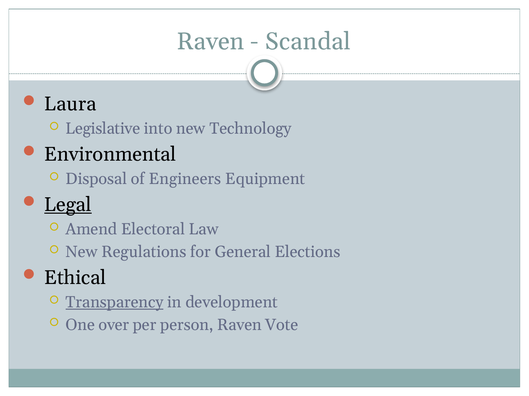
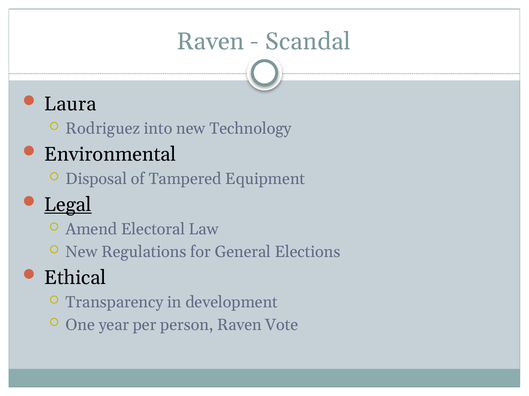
Legislative: Legislative -> Rodriguez (103, 129)
Engineers: Engineers -> Tampered (185, 179)
Transparency underline: present -> none (115, 303)
over: over -> year (114, 325)
